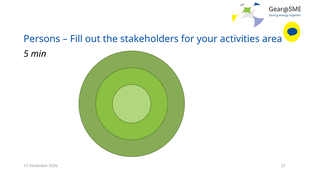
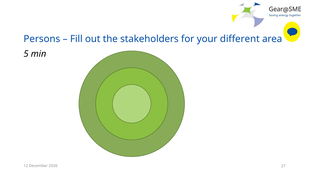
activities: activities -> different (240, 39)
